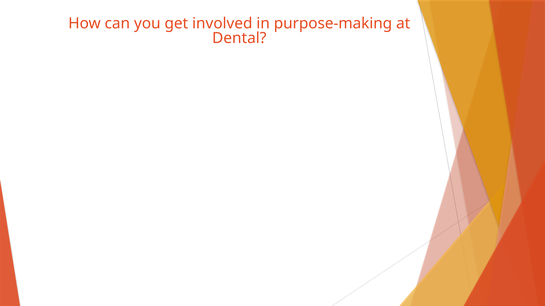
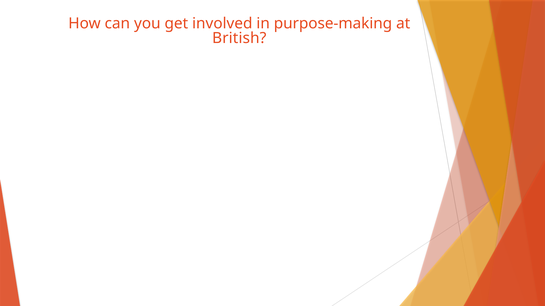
Dental: Dental -> British (239, 38)
